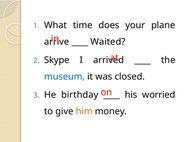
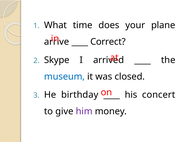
Waited: Waited -> Correct (108, 42)
worried: worried -> concert (159, 95)
him colour: orange -> purple (84, 112)
